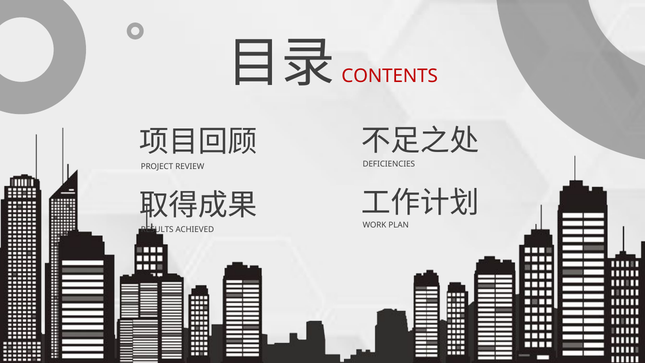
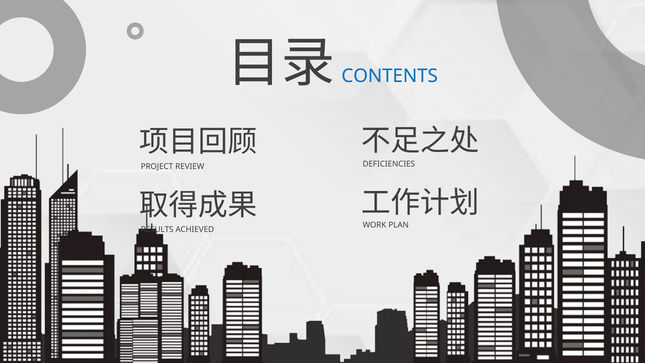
CONTENTS colour: red -> blue (390, 76)
